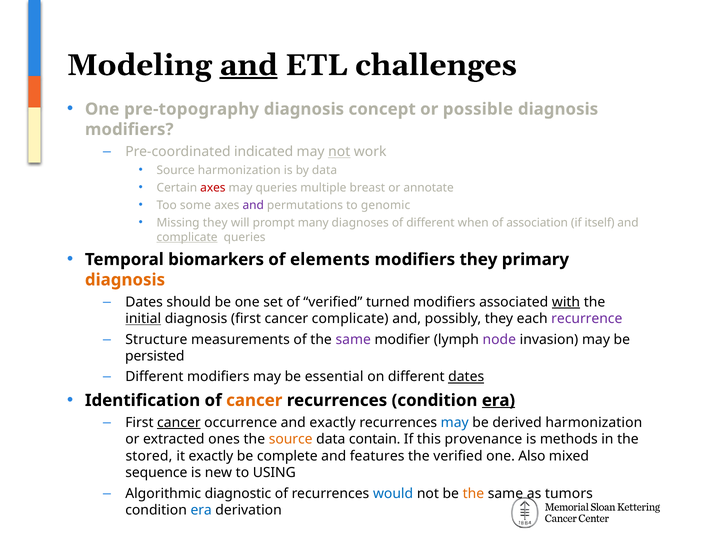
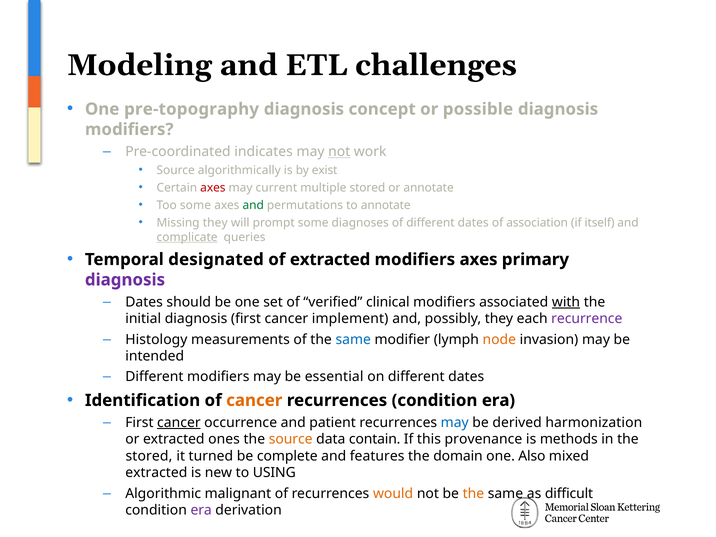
and underline: present -> none (249, 65)
indicated: indicated -> indicates (264, 152)
Source harmonization: harmonization -> algorithmically (239, 170)
by data: data -> exist (325, 170)
may queries: queries -> current (276, 188)
multiple breast: breast -> stored (367, 188)
and colour: purple -> green (253, 205)
to genomic: genomic -> annotate (386, 205)
prompt many: many -> some (313, 223)
of different when: when -> dates (473, 223)
biomarkers: biomarkers -> designated (216, 260)
of elements: elements -> extracted (330, 260)
modifiers they: they -> axes (479, 260)
diagnosis colour: orange -> purple (125, 280)
turned: turned -> clinical (388, 302)
initial underline: present -> none (143, 319)
cancer complicate: complicate -> implement (350, 319)
Structure: Structure -> Histology (156, 339)
same colour: purple -> blue (353, 339)
node colour: purple -> orange (499, 339)
persisted: persisted -> intended (155, 356)
dates underline: present -> none (466, 377)
era underline: present -> none (498, 400)
and exactly: exactly -> patient (333, 423)
it exactly: exactly -> turned (211, 456)
the verified: verified -> domain (458, 456)
sequence: sequence -> extracted (156, 473)
diagnostic: diagnostic -> malignant (238, 493)
would colour: blue -> orange (393, 493)
tumors: tumors -> difficult (569, 493)
era colour: blue -> purple (201, 510)
